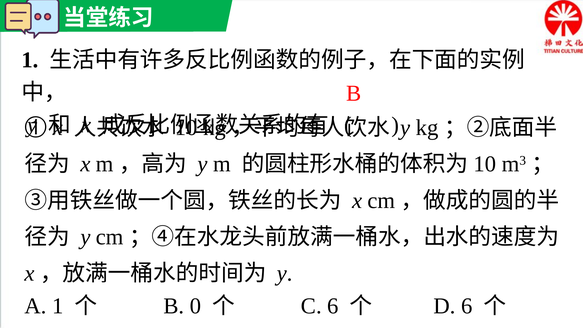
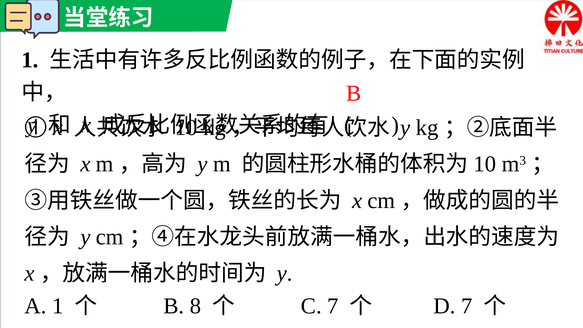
0: 0 -> 8 (195, 306)
C 6: 6 -> 7 (333, 306)
D 6: 6 -> 7 (467, 306)
